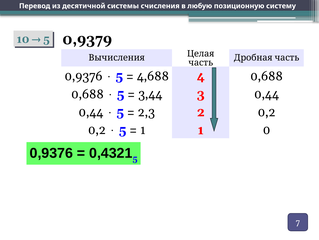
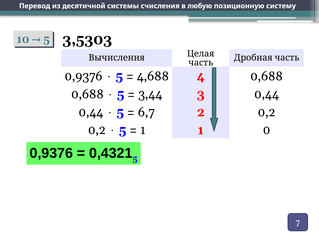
0,9379: 0,9379 -> 3,5303 (87, 39)
2,3: 2,3 -> 6,7 (146, 112)
